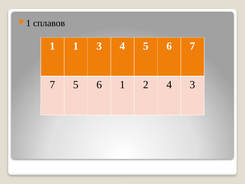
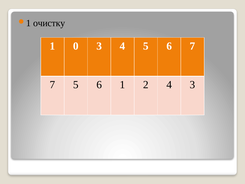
сплавов: сплавов -> очистку (49, 23)
1 1: 1 -> 0 (76, 46)
